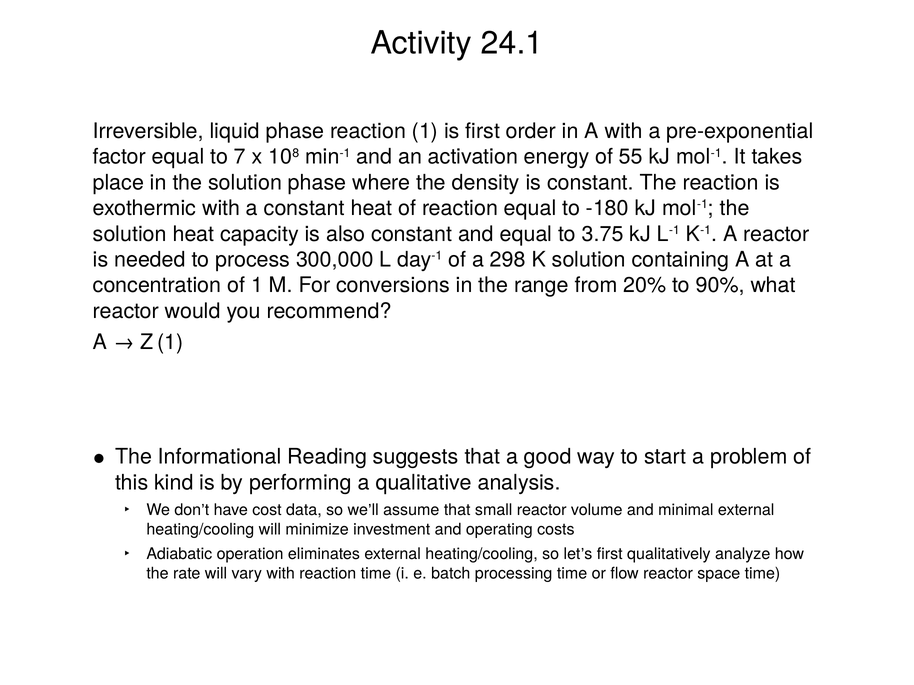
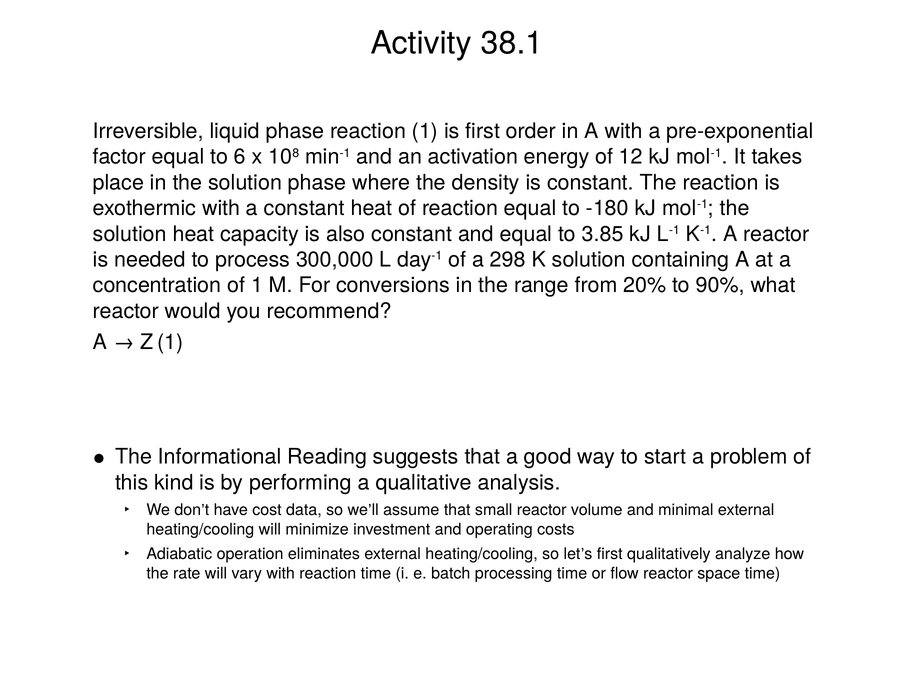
24.1: 24.1 -> 38.1 (512, 43)
7: 7 -> 6 (240, 157)
55: 55 -> 12 (631, 157)
3.75: 3.75 -> 3.85 (603, 234)
